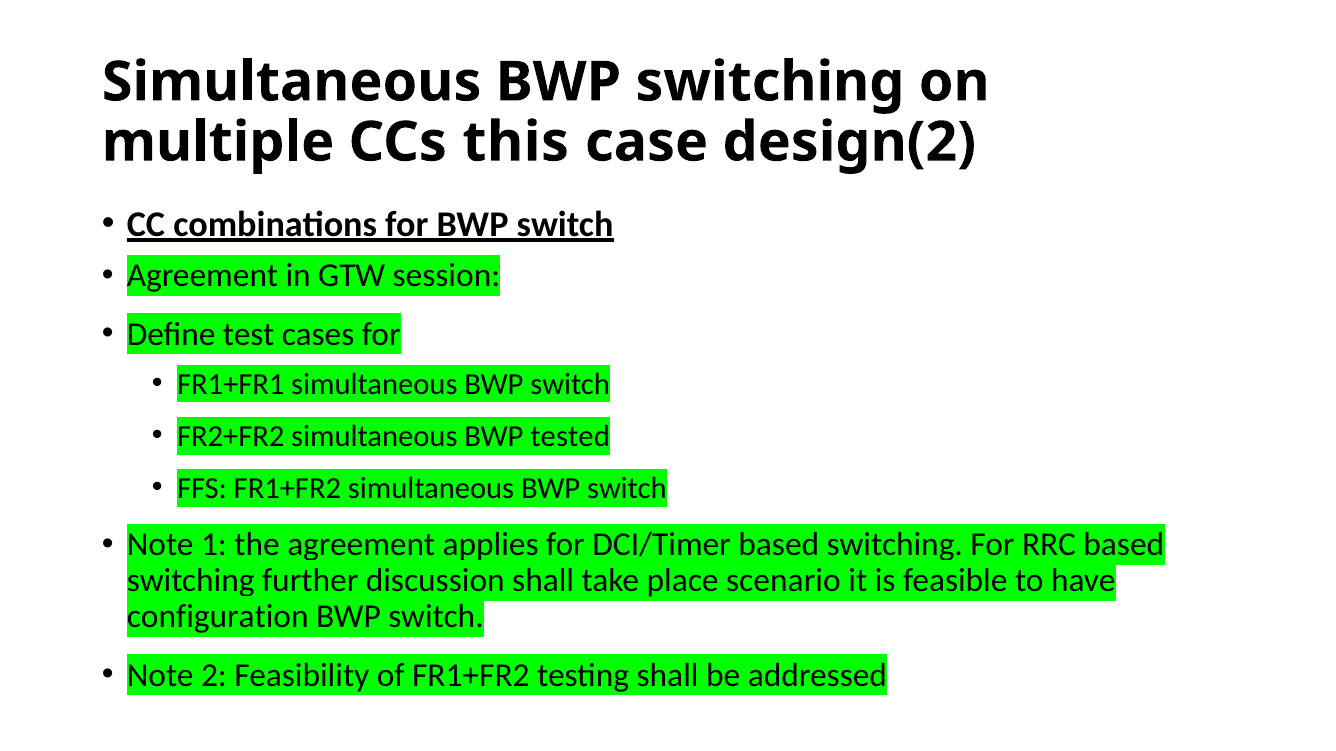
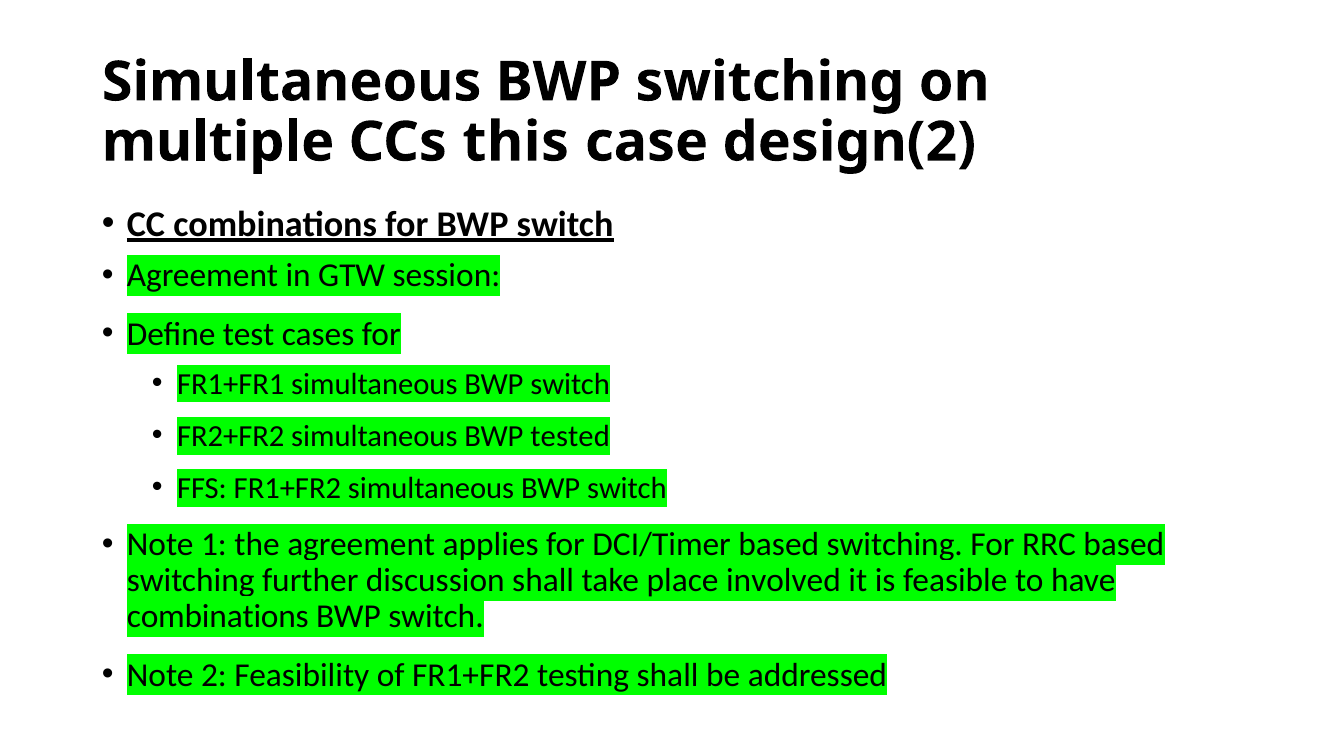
scenario: scenario -> involved (783, 581)
configuration: configuration -> combinations (218, 617)
